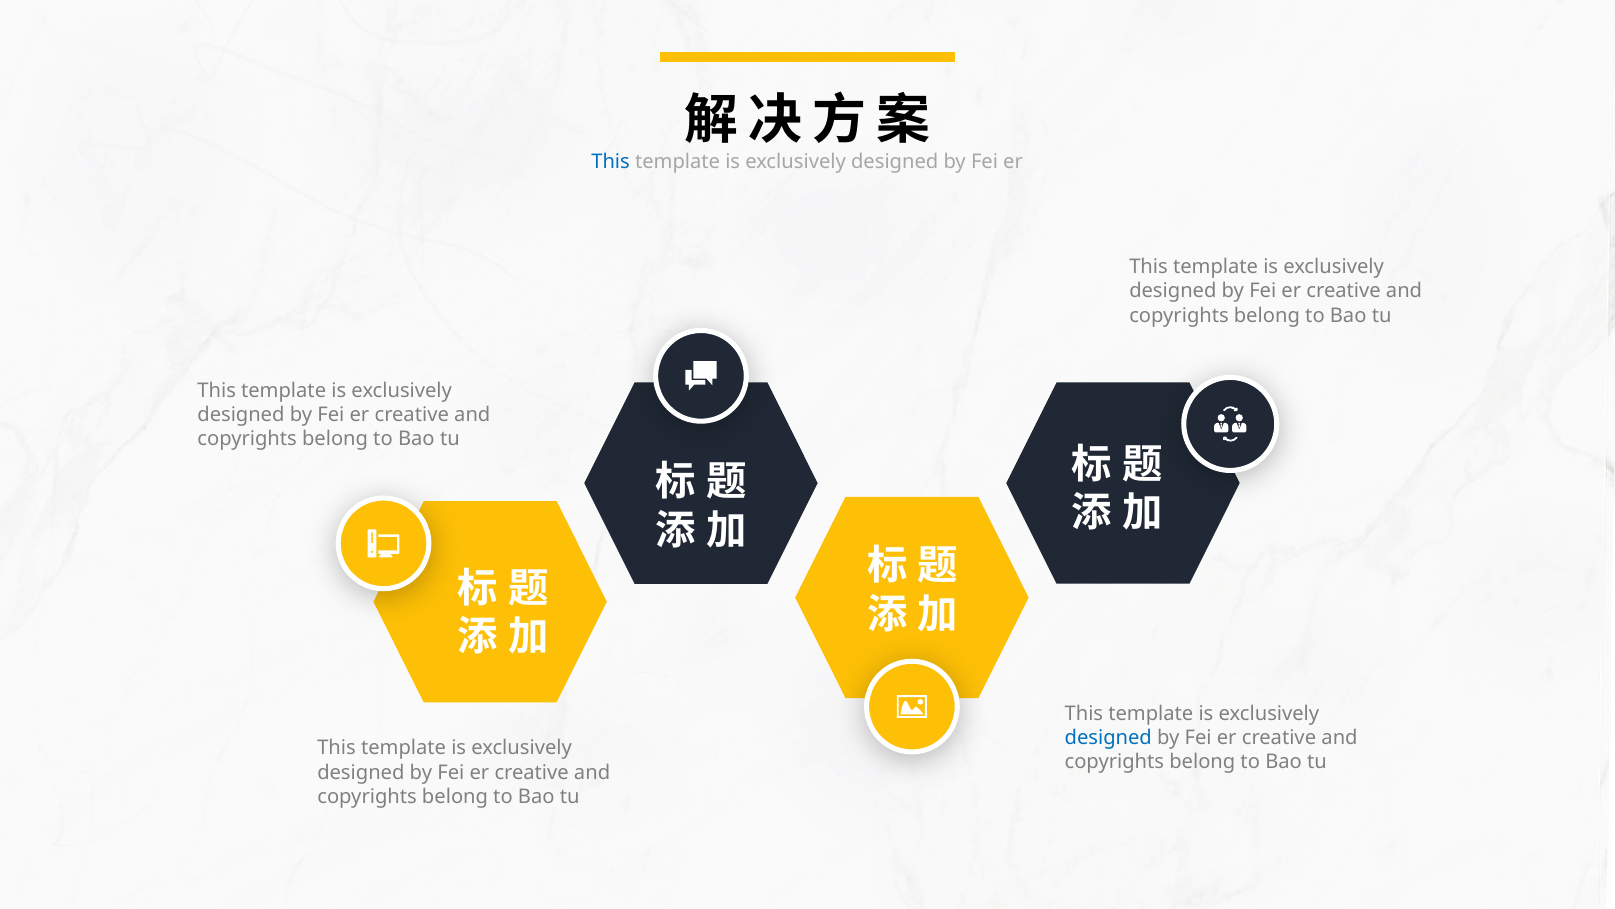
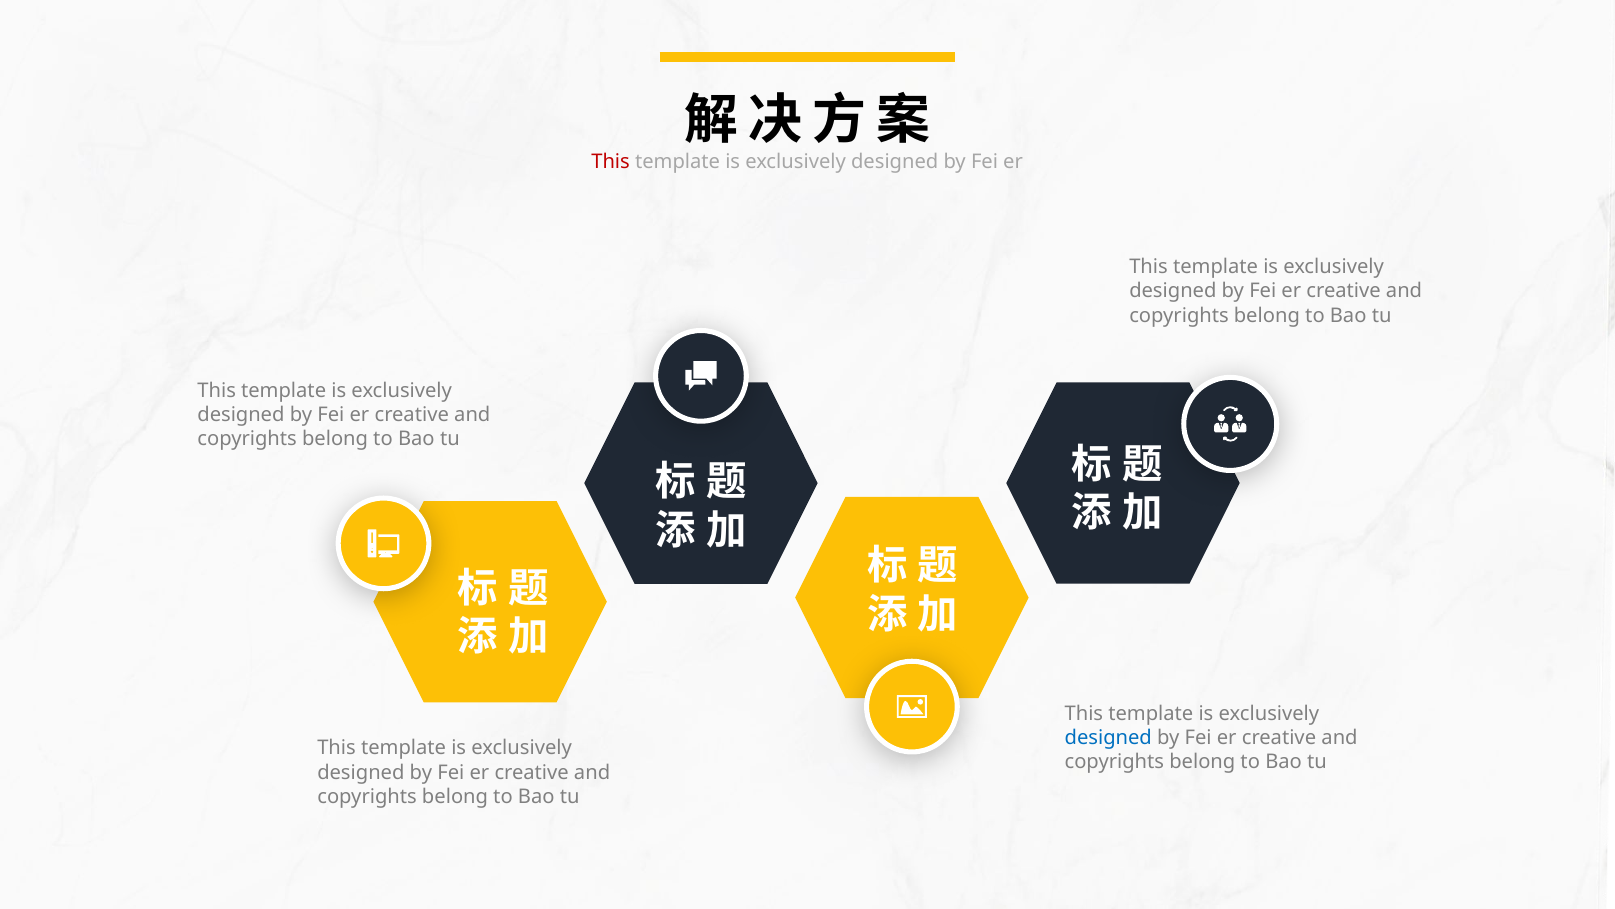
This colour: blue -> red (611, 161)
